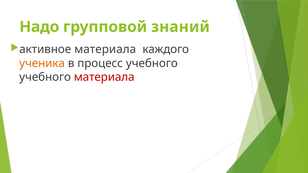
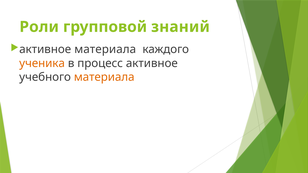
Надо: Надо -> Роли (39, 27)
процесс учебного: учебного -> активное (152, 63)
материала colour: red -> orange (104, 77)
